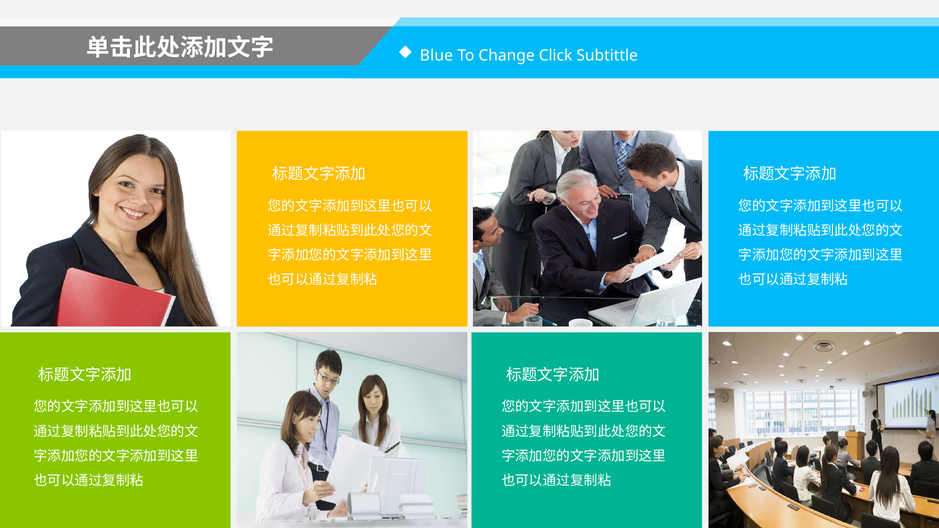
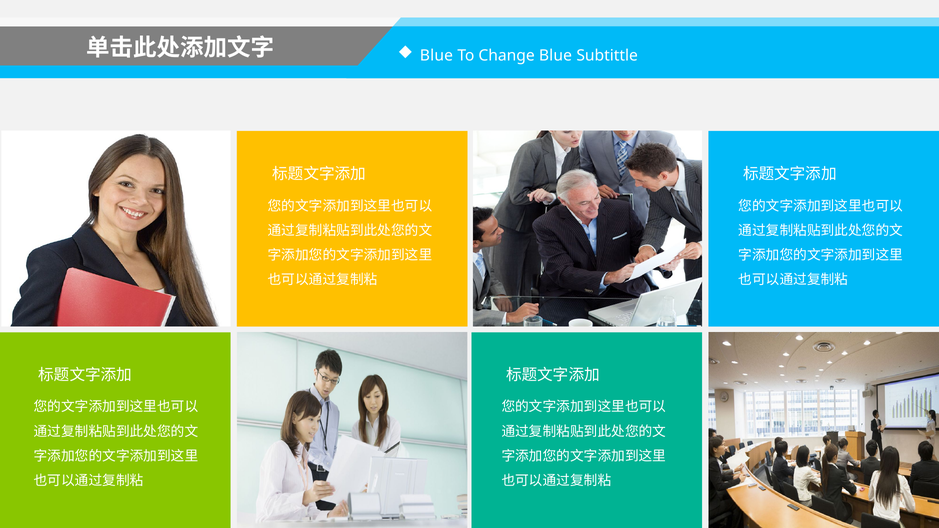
Change Click: Click -> Blue (555, 55)
